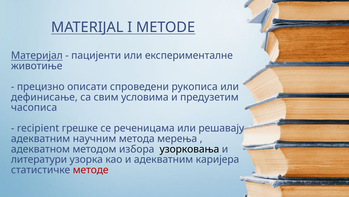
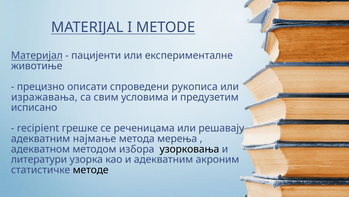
дефинисање: дефинисање -> изражавања (44, 97)
часописа: часописа -> исписано (34, 107)
научним: научним -> најмање (94, 138)
каријера: каријера -> акроним (217, 159)
методе colour: red -> black (91, 169)
